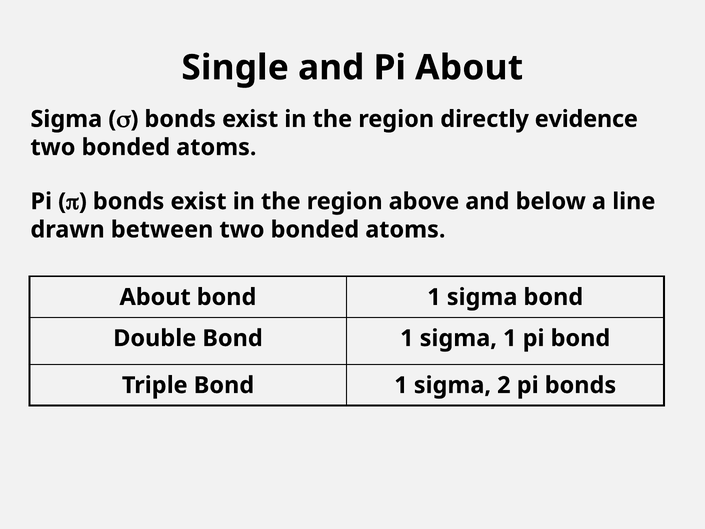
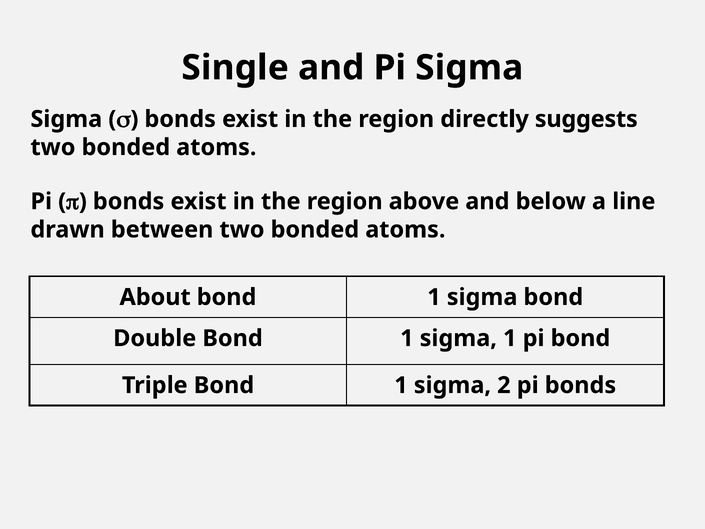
Pi About: About -> Sigma (469, 68)
evidence: evidence -> suggests (586, 119)
